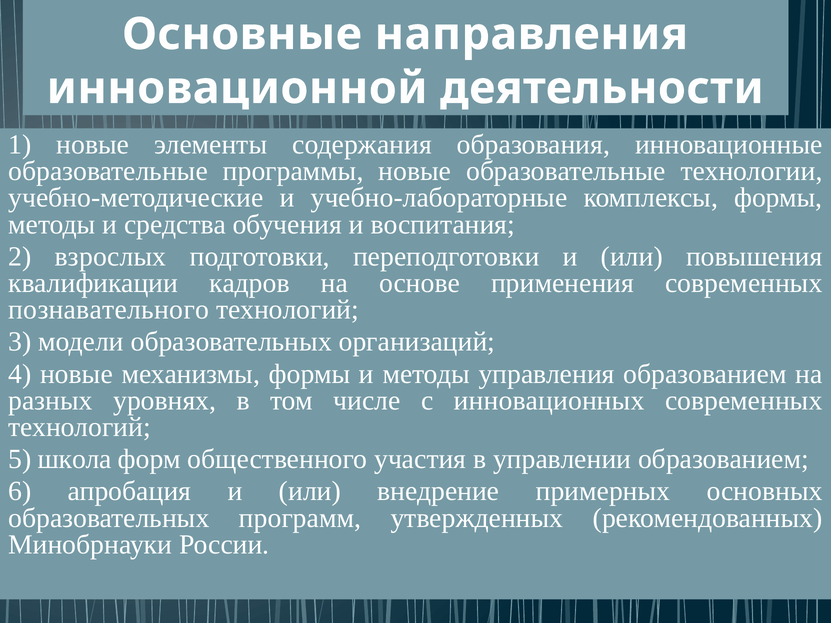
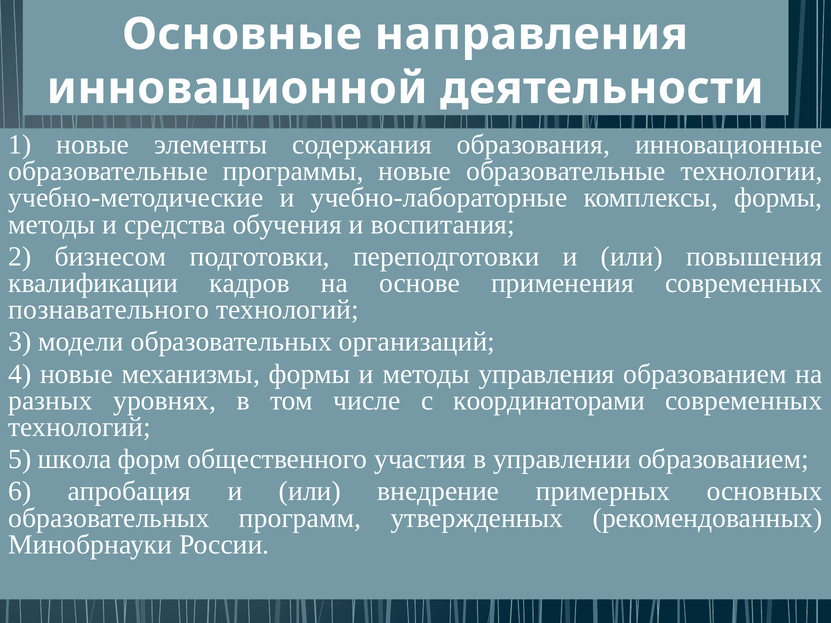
взрослых: взрослых -> бизнесом (110, 257)
инновационных: инновационных -> координаторами (549, 401)
